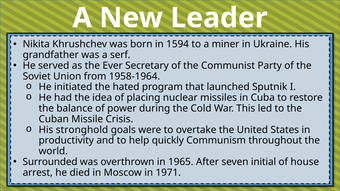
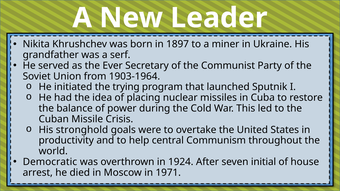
1594: 1594 -> 1897 (178, 44)
1958-1964: 1958-1964 -> 1903-1964 (135, 76)
hated: hated -> trying (126, 87)
quickly: quickly -> central (168, 141)
Surrounded: Surrounded -> Democratic (50, 162)
1965: 1965 -> 1924 (181, 162)
